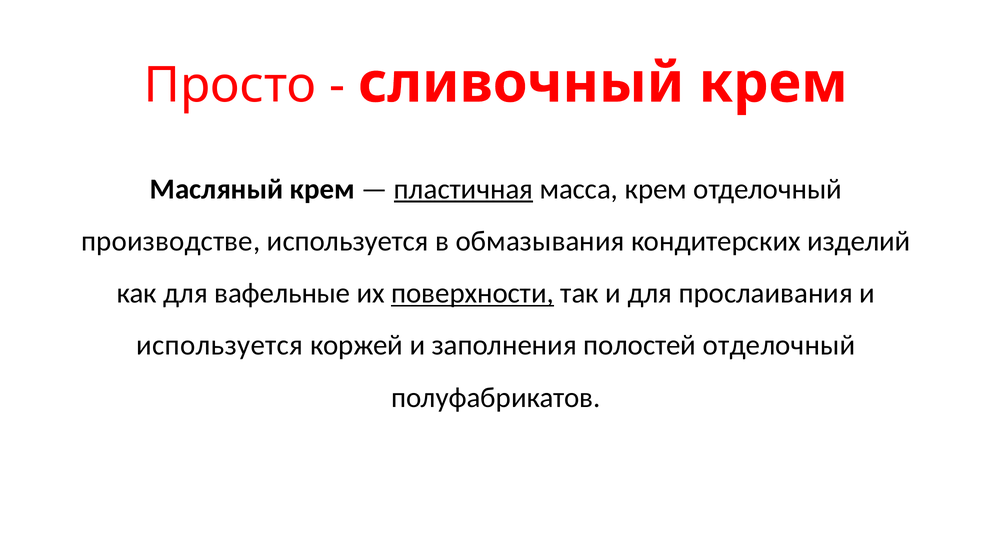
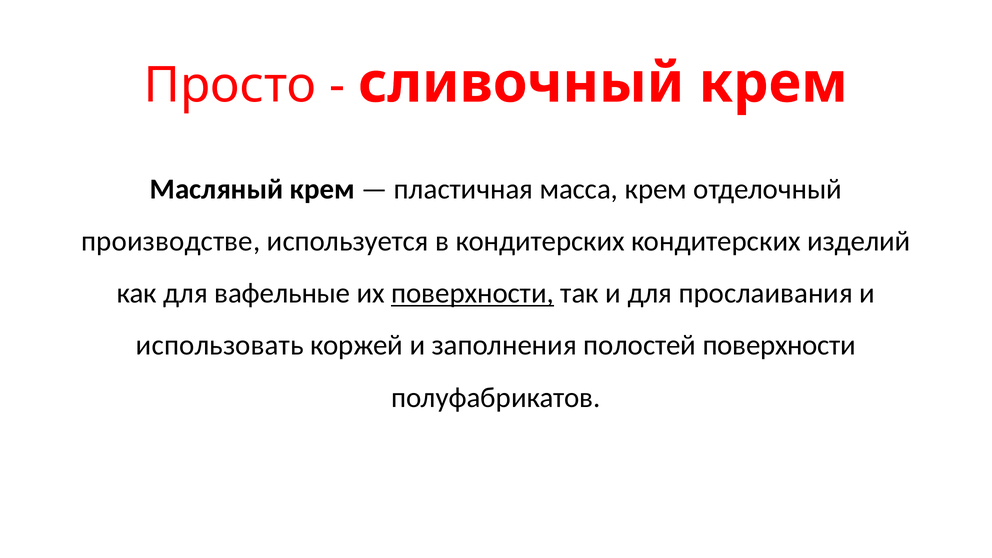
пластичная underline: present -> none (464, 189)
в обмазывания: обмазывания -> кондитерских (540, 241)
используется: используется -> использовать (220, 345)
полостей отделочный: отделочный -> поверхности (779, 345)
